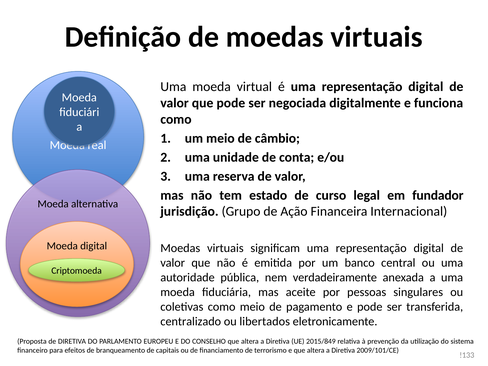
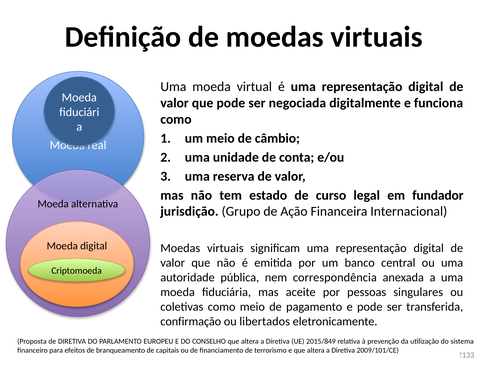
verdadeiramente: verdadeiramente -> correspondência (335, 278)
centralizado: centralizado -> confirmação (191, 321)
